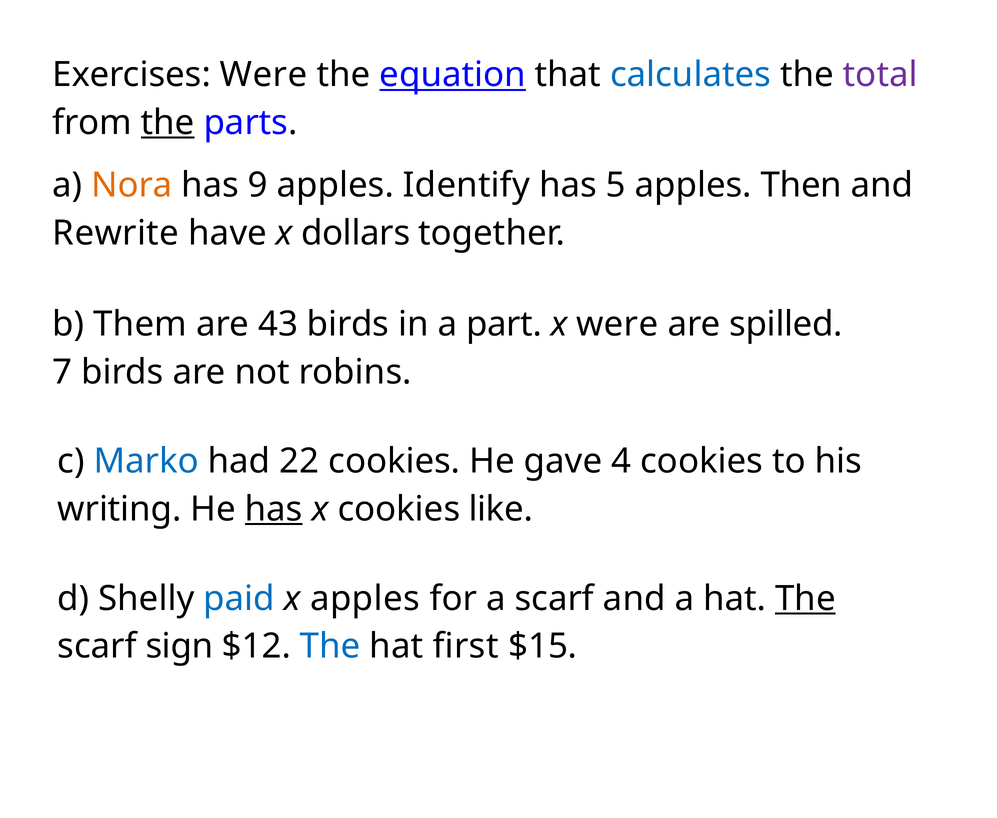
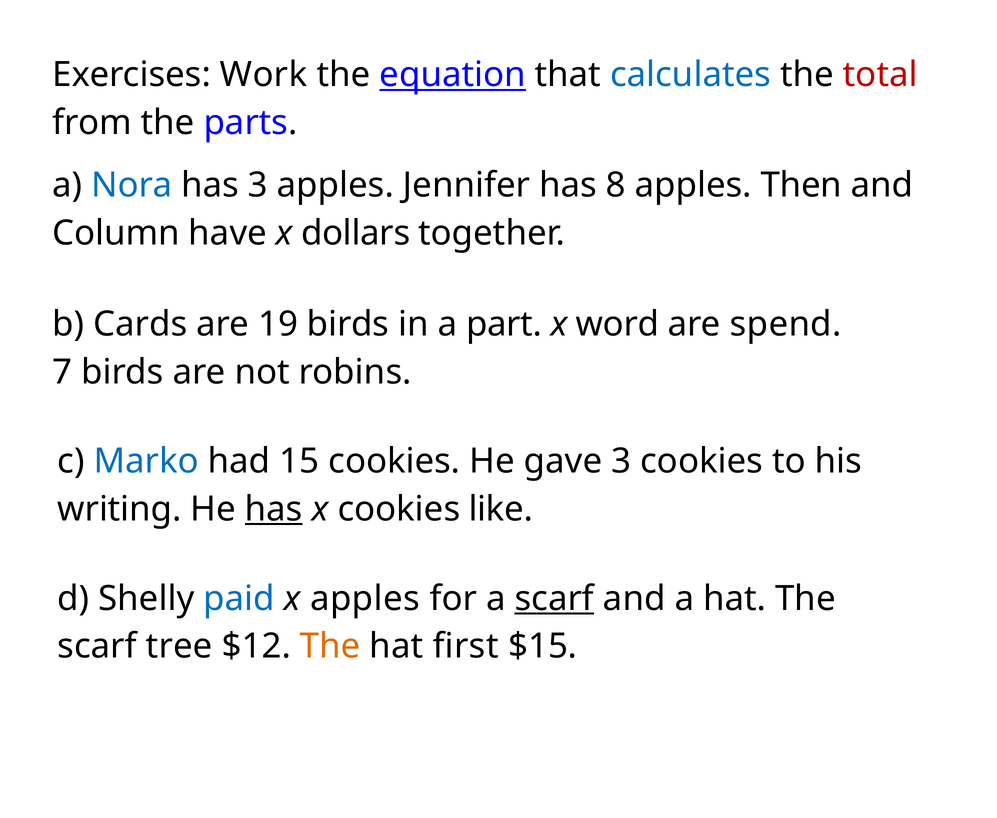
Exercises Were: Were -> Work (264, 75)
total colour: purple -> red (880, 75)
the underline: present -> none (168, 123)
Nora colour: orange -> blue (132, 185)
has 9: 9 -> 3 (258, 185)
Identify: Identify -> Jennifer (467, 185)
5: 5 -> 8 (616, 185)
Rewrite: Rewrite -> Column (116, 233)
Them: Them -> Cards (140, 324)
43: 43 -> 19 (278, 324)
x were: were -> word (618, 324)
spilled: spilled -> spend (786, 324)
22: 22 -> 15 (299, 461)
gave 4: 4 -> 3 (621, 461)
scarf underline: none -> present (554, 598)
The underline: present -> none (805, 598)
sign: sign -> tree (179, 646)
The colour: blue -> orange (330, 646)
